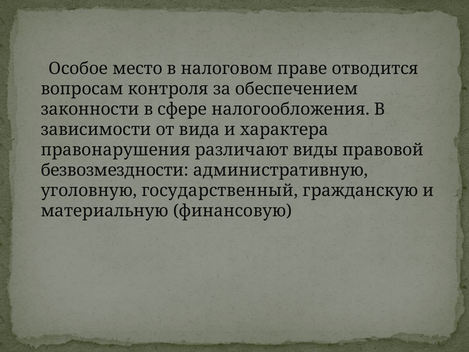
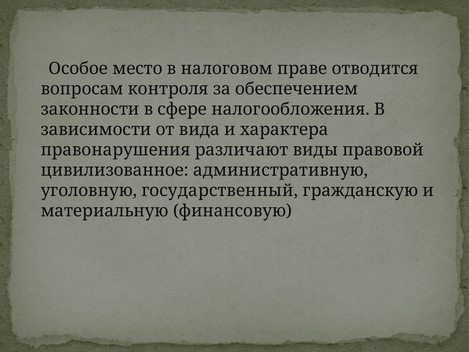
безвозмездности: безвозмездности -> цивилизованное (115, 170)
